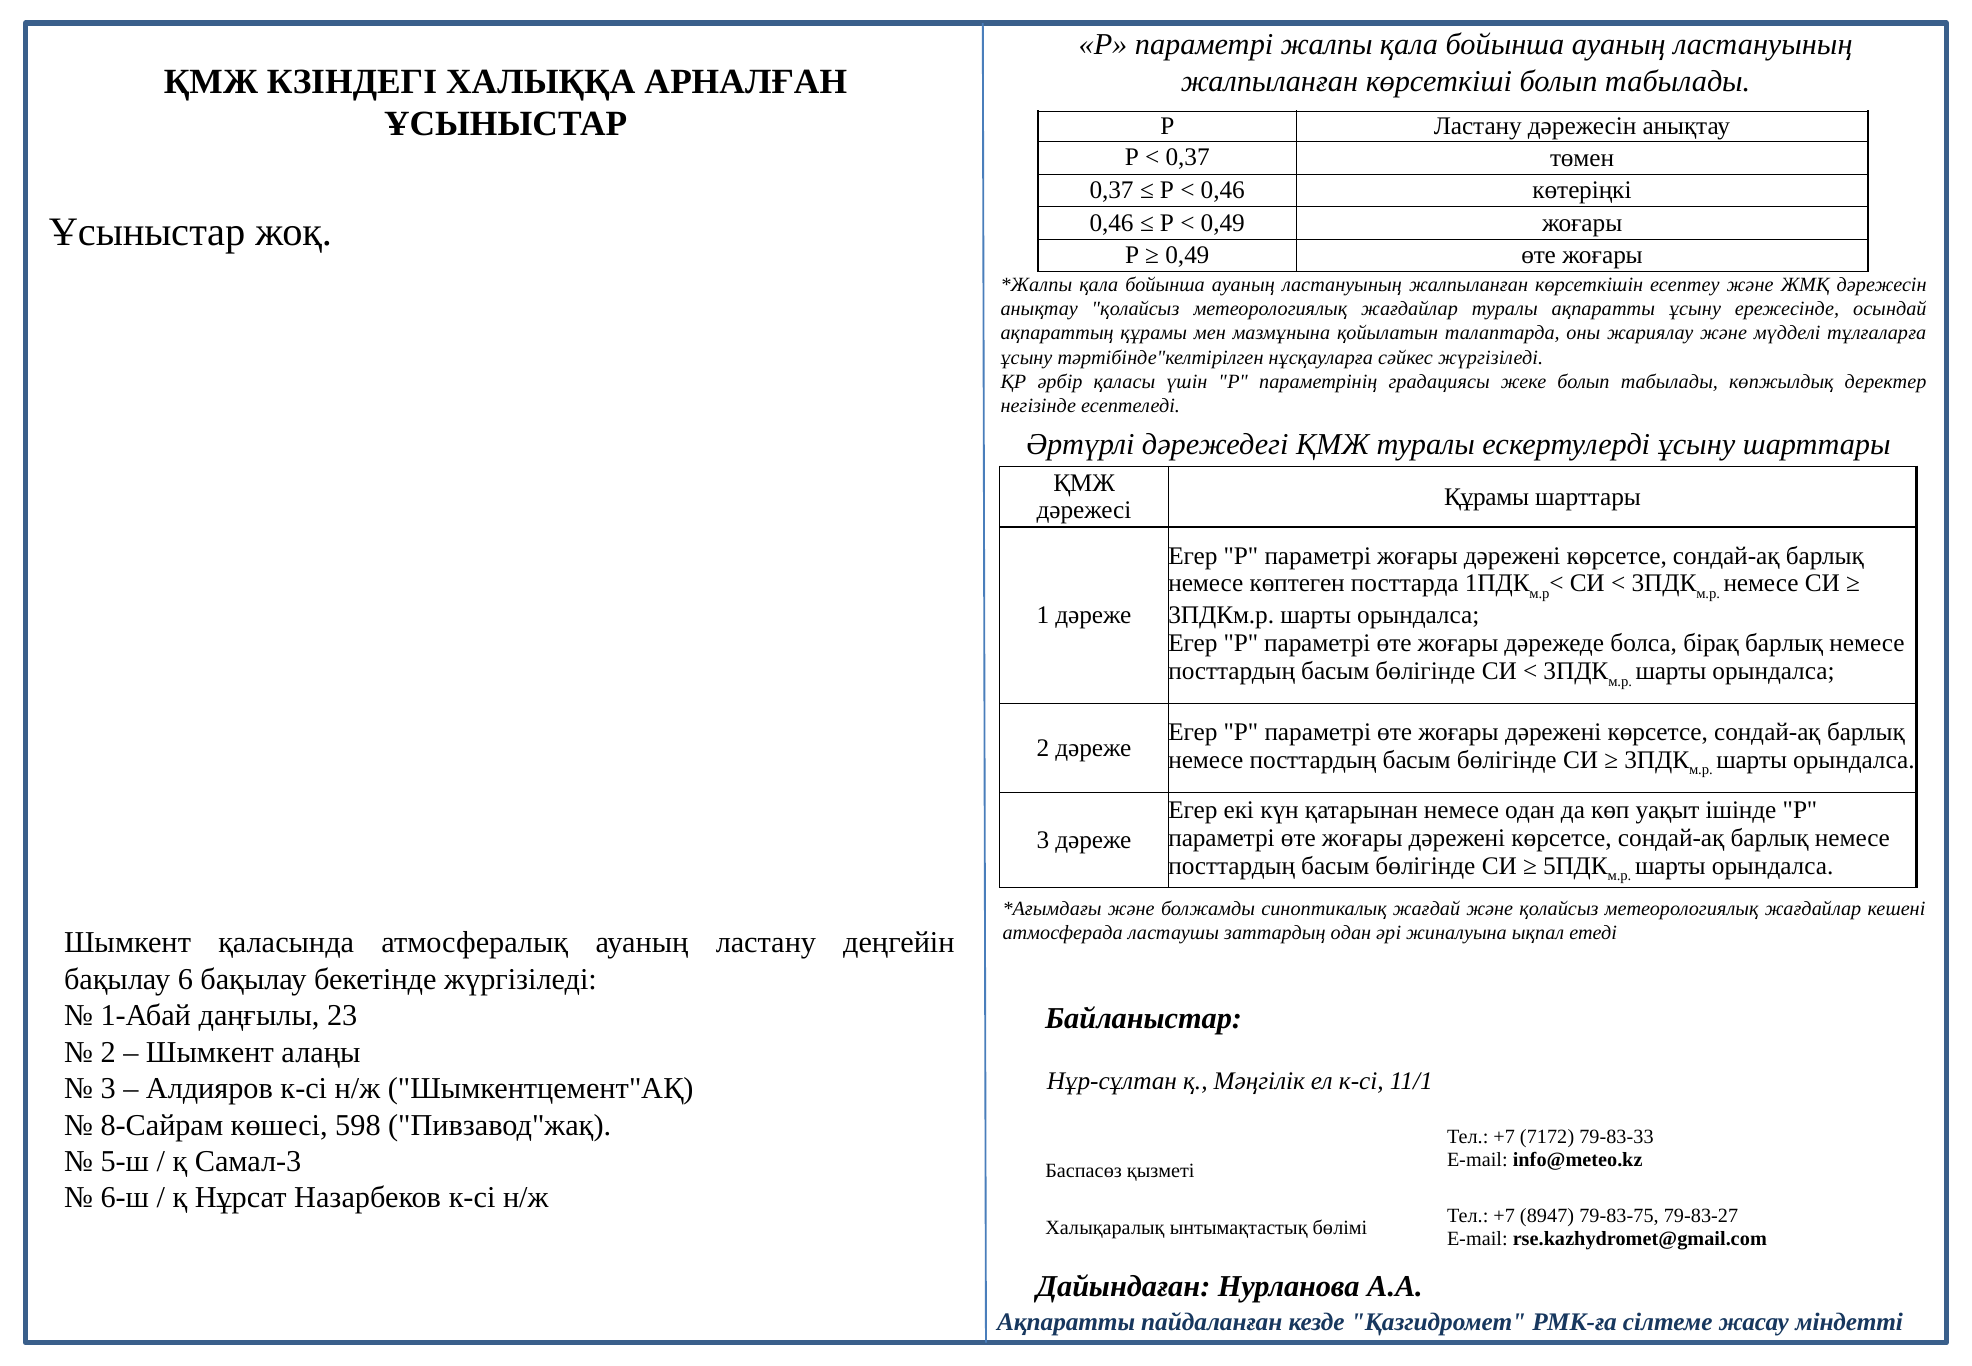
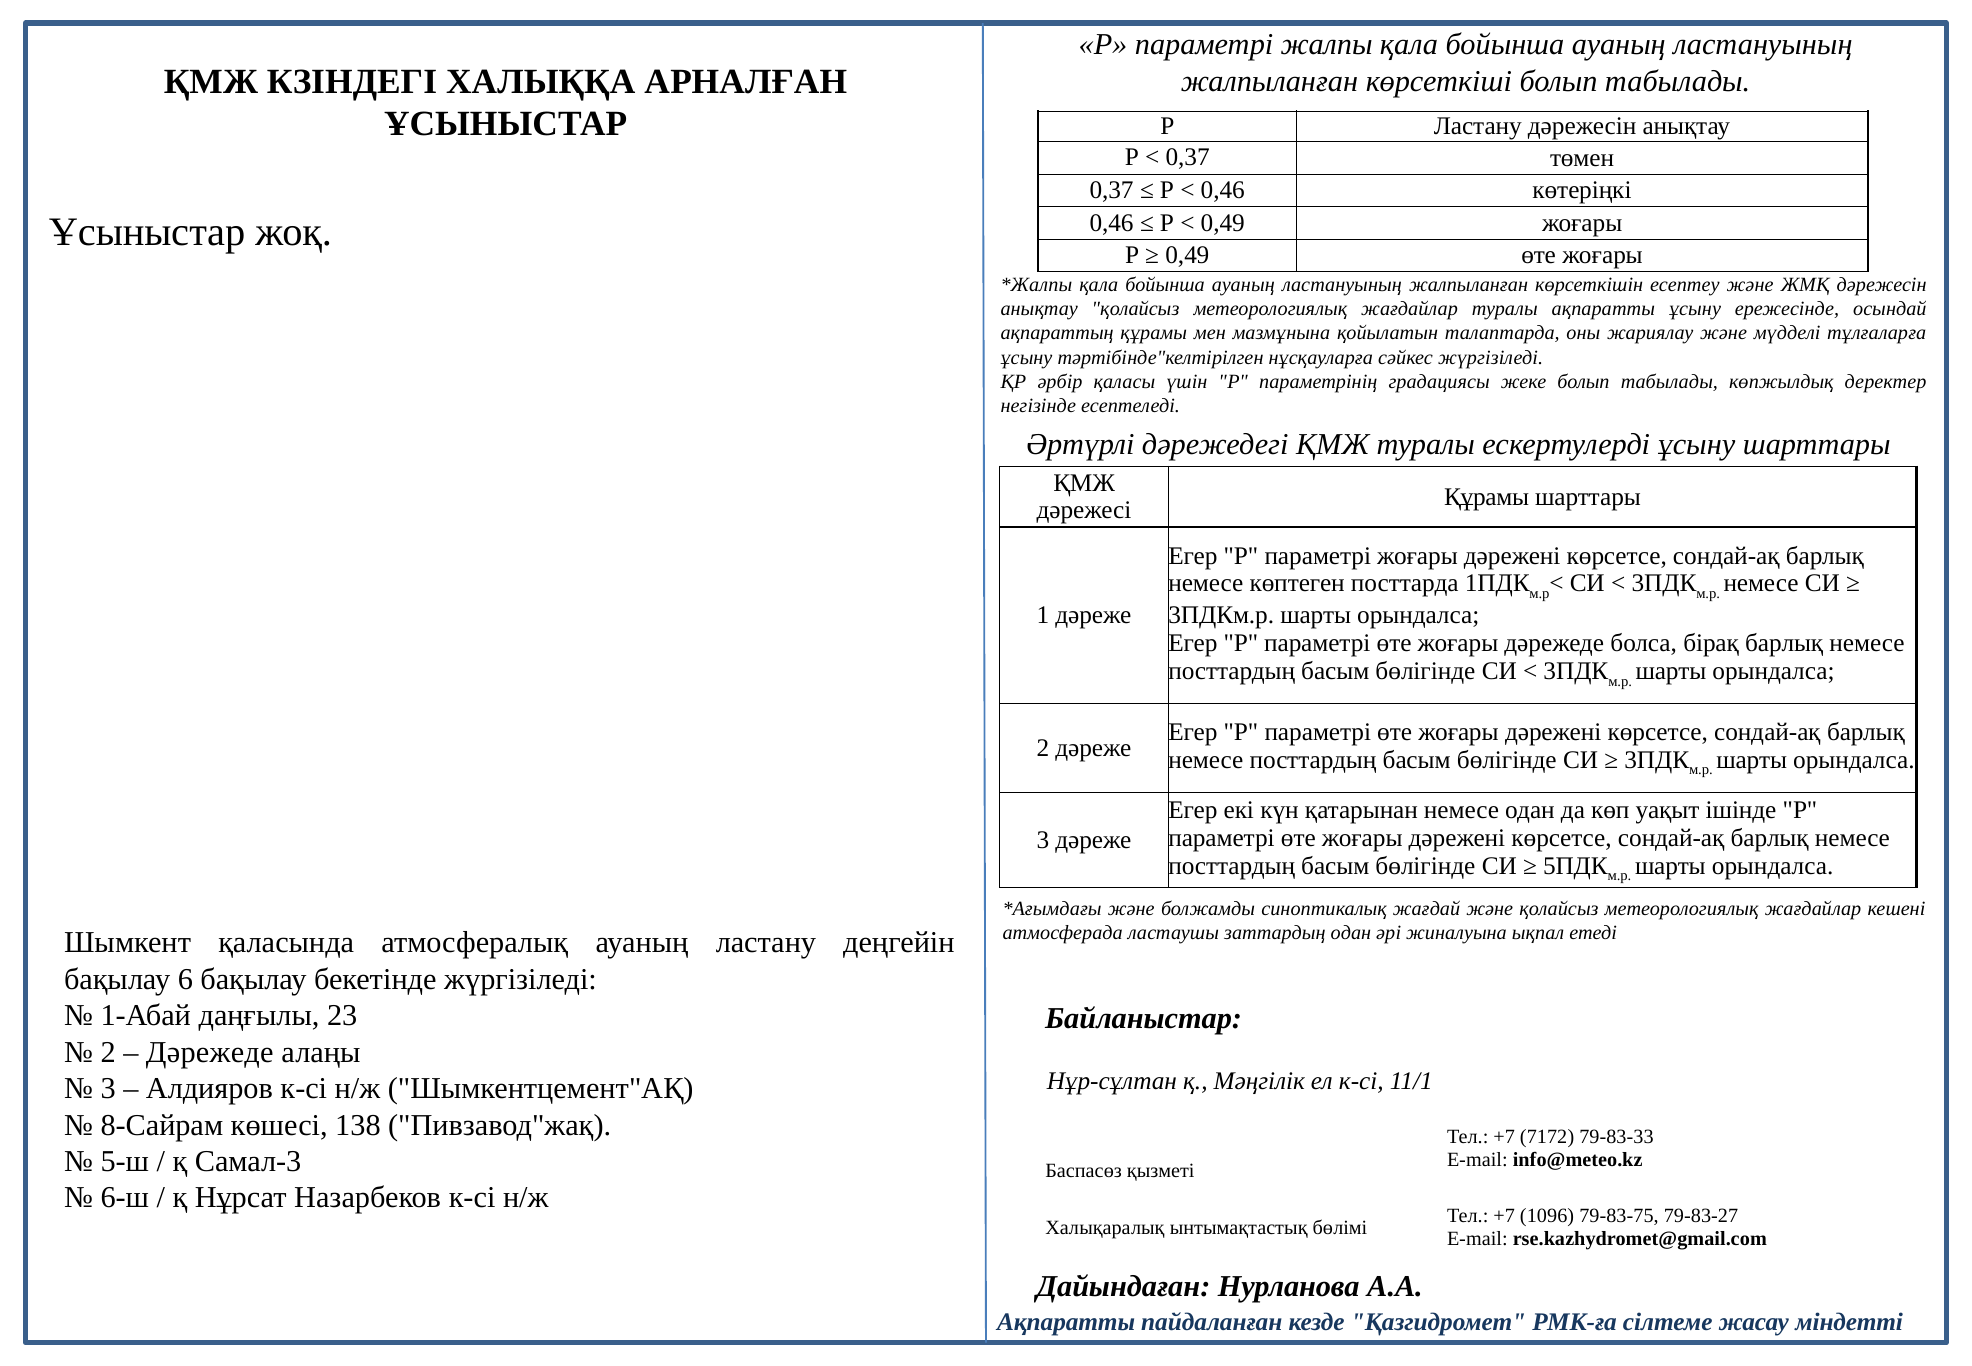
Шымкент: Шымкент -> Дәрежеде (210, 1052)
598: 598 -> 138 (358, 1124)
8947: 8947 -> 1096 (1547, 1216)
